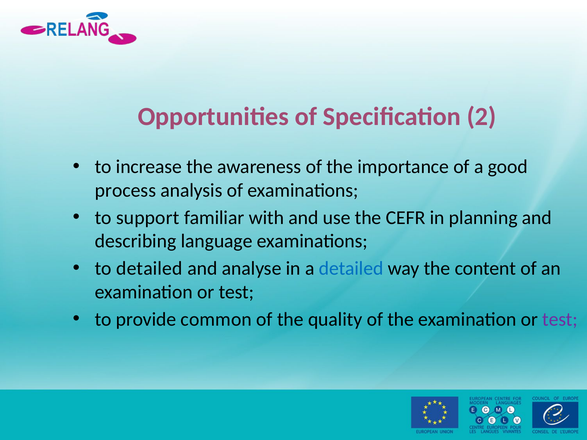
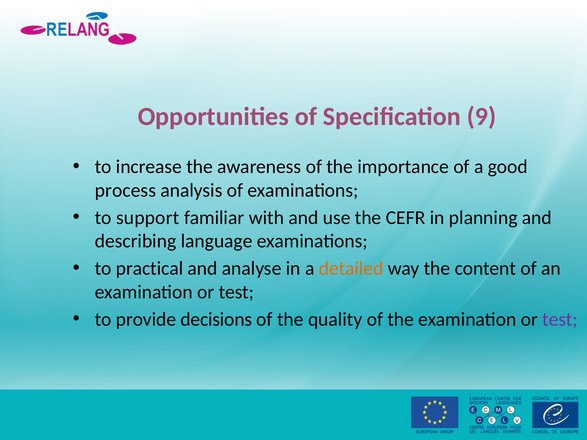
2: 2 -> 9 (482, 117)
to detailed: detailed -> practical (150, 269)
detailed colour: blue -> orange (351, 269)
common: common -> decisions (216, 319)
